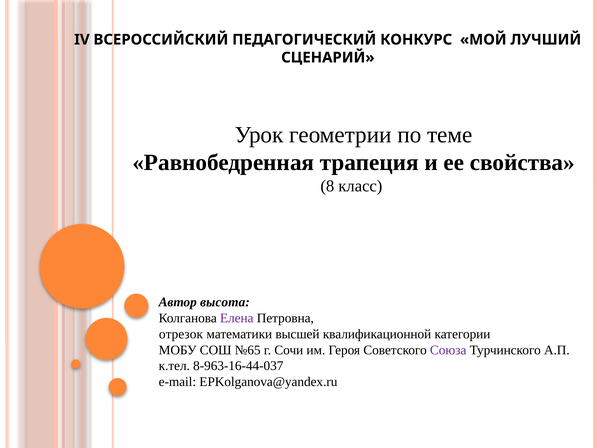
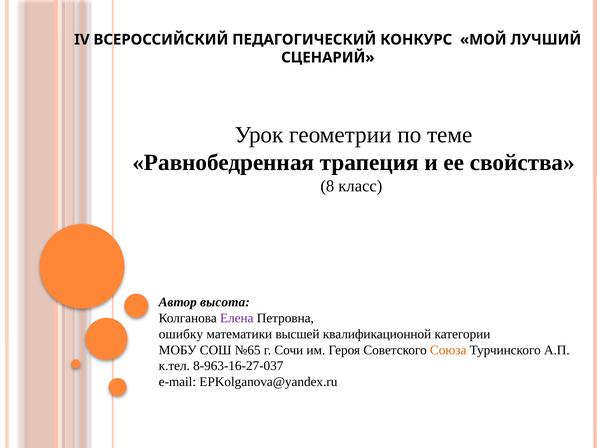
отрезок: отрезок -> ошибку (181, 334)
Союза colour: purple -> orange (448, 350)
8-963-16-44-037: 8-963-16-44-037 -> 8-963-16-27-037 (238, 366)
